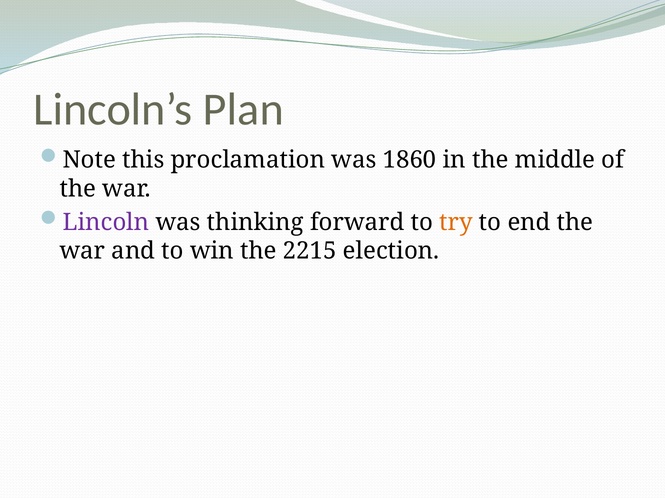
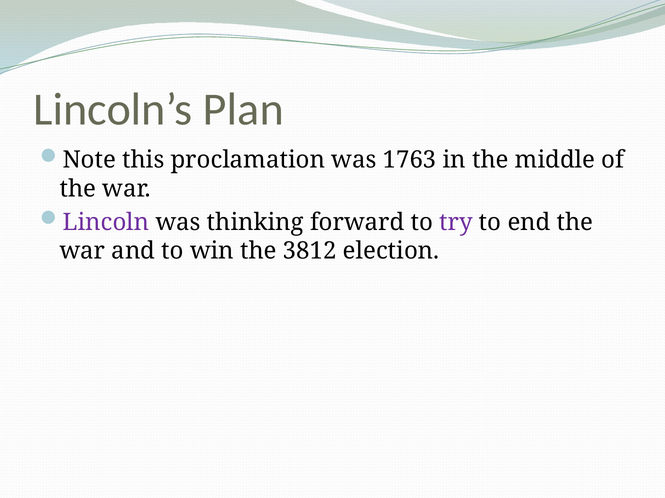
1860: 1860 -> 1763 (410, 160)
try colour: orange -> purple (456, 222)
2215: 2215 -> 3812 (310, 251)
